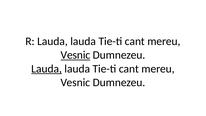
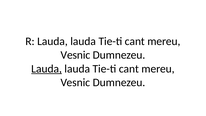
Vesnic underline: present -> none (75, 55)
